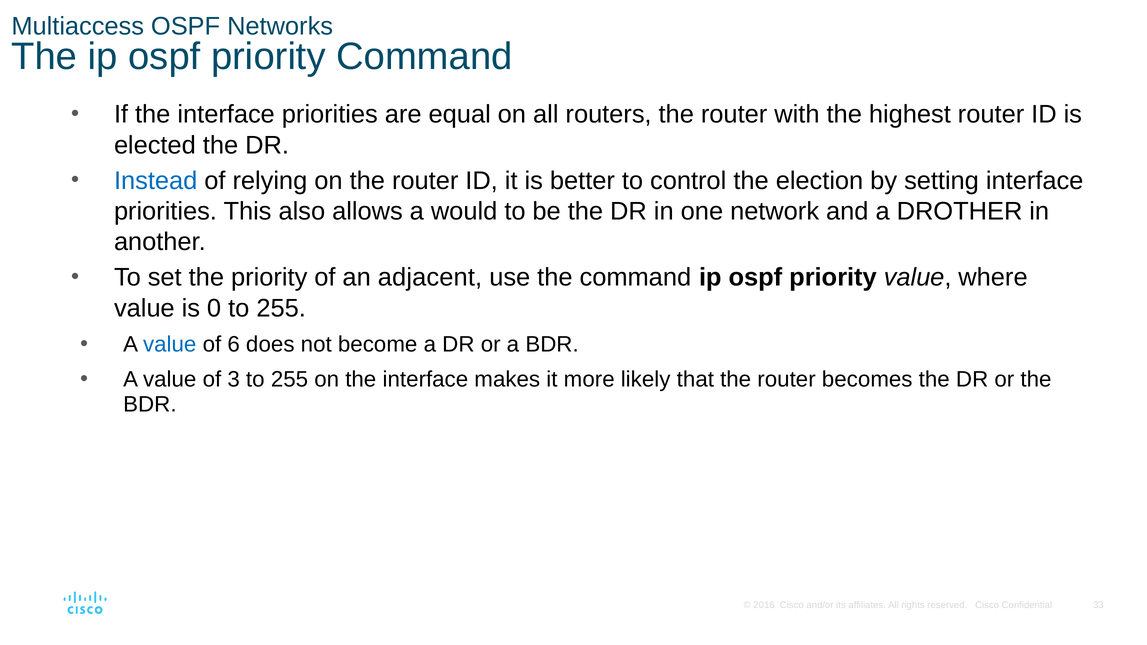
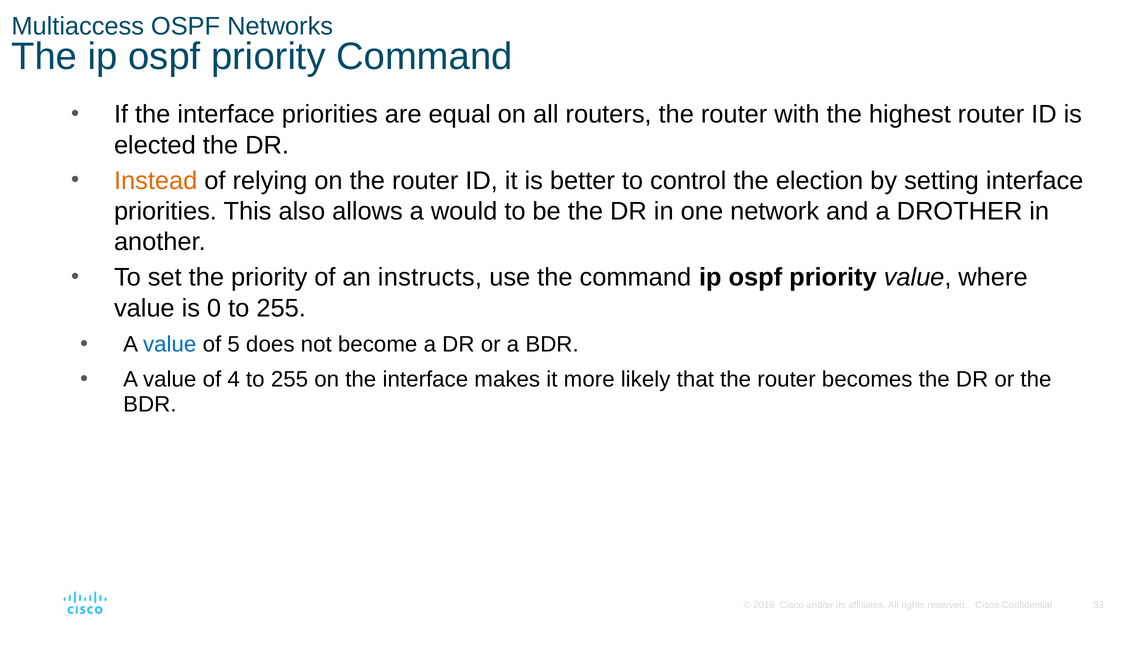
Instead colour: blue -> orange (156, 181)
adjacent: adjacent -> instructs (430, 278)
6: 6 -> 5 (234, 344)
3: 3 -> 4 (234, 379)
